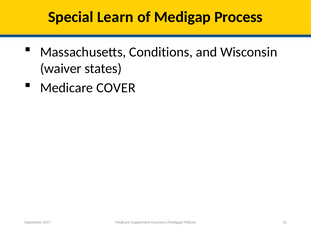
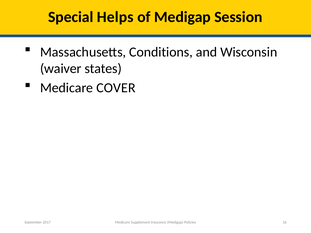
Learn: Learn -> Helps (115, 17)
Process: Process -> Session (238, 17)
